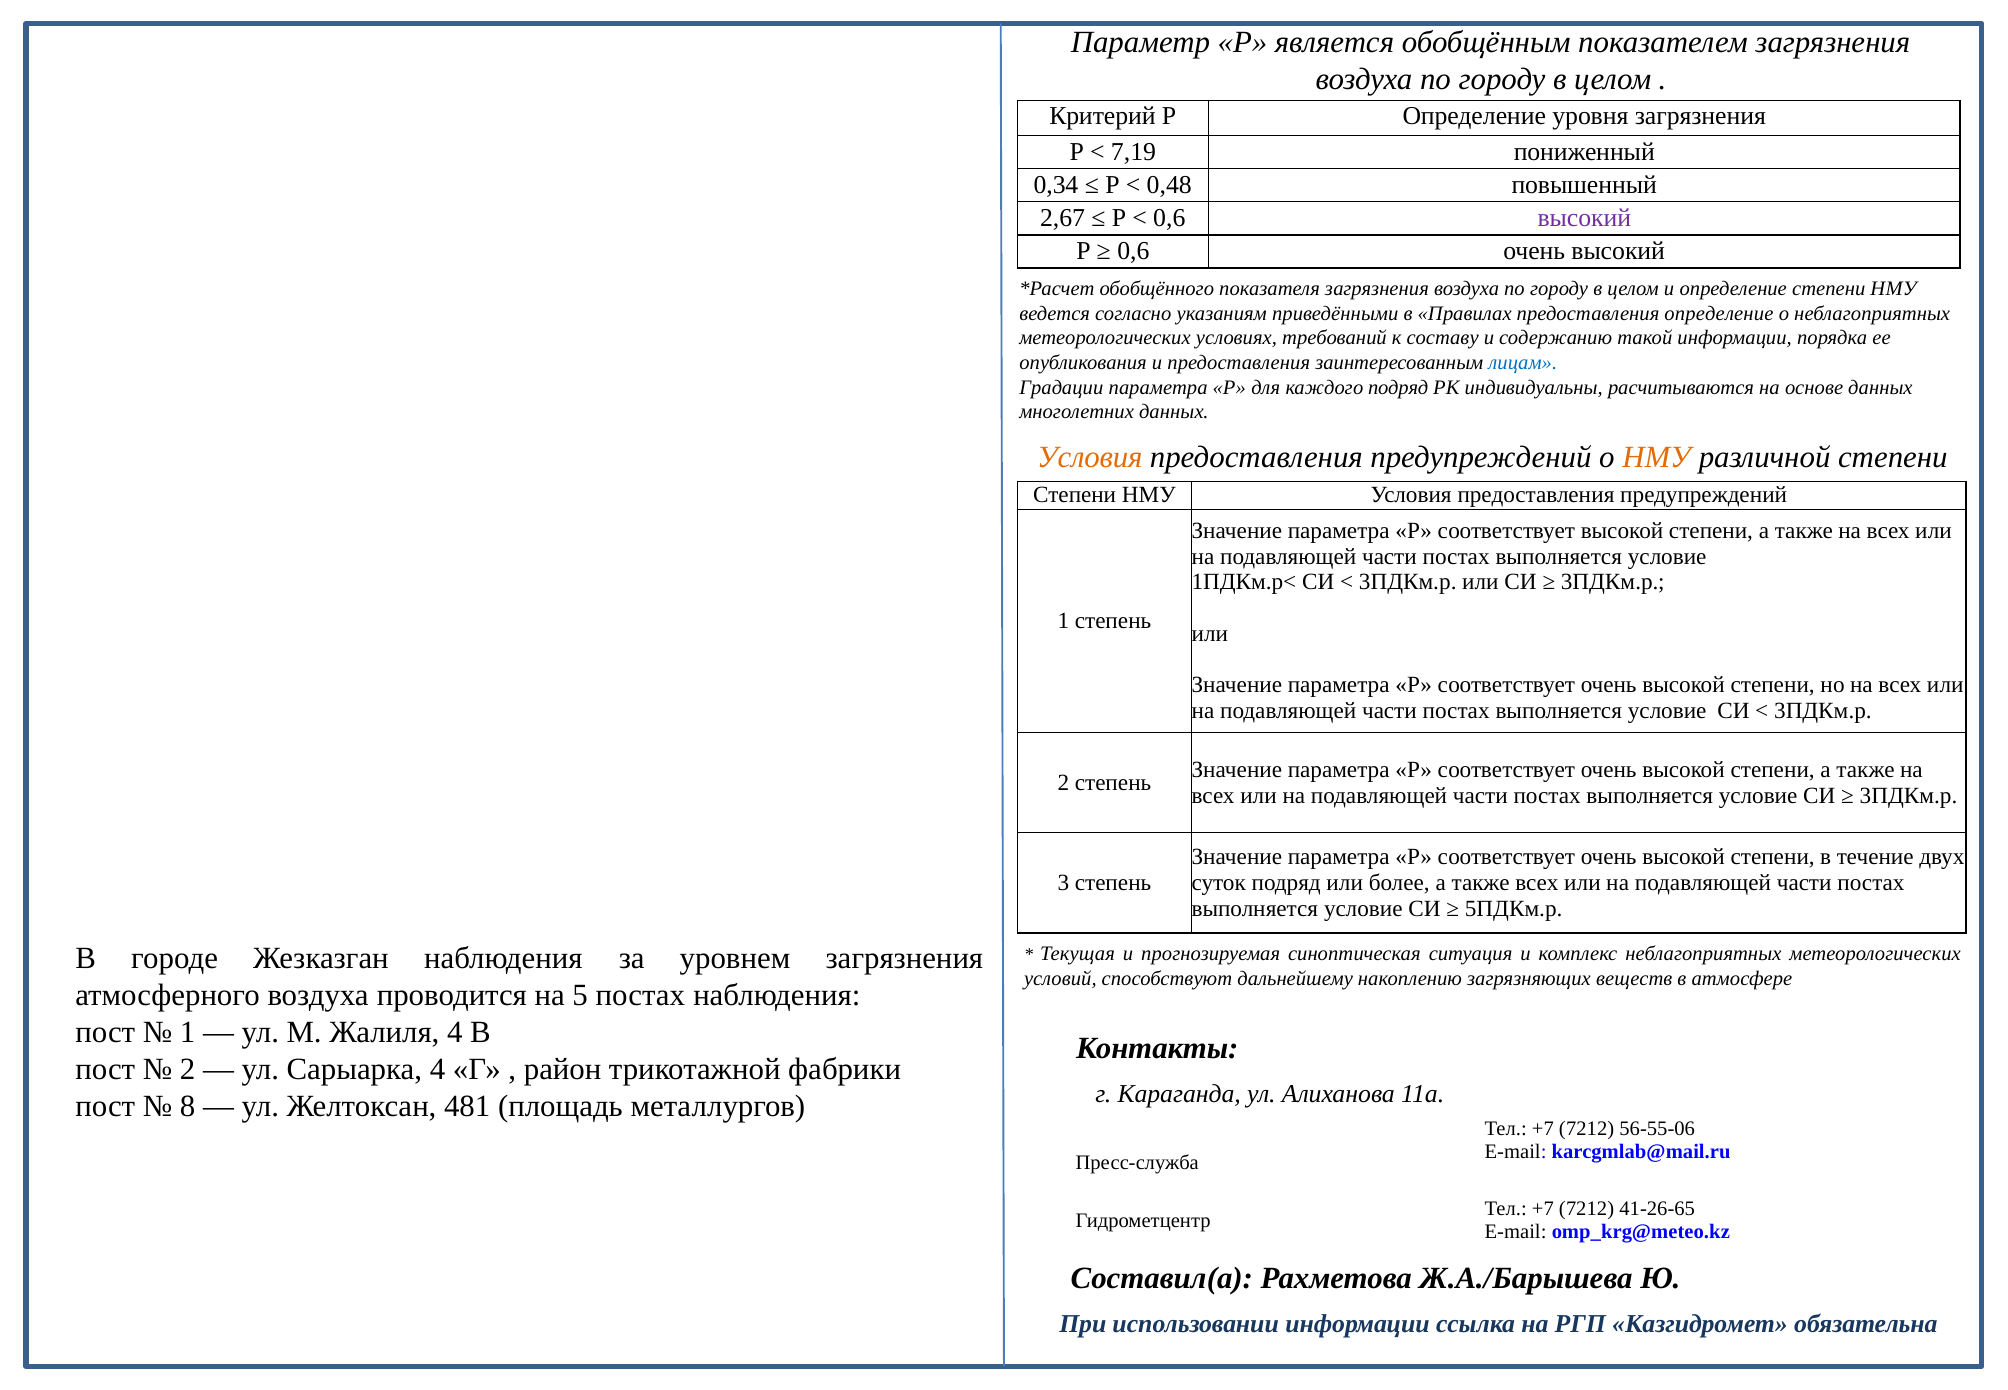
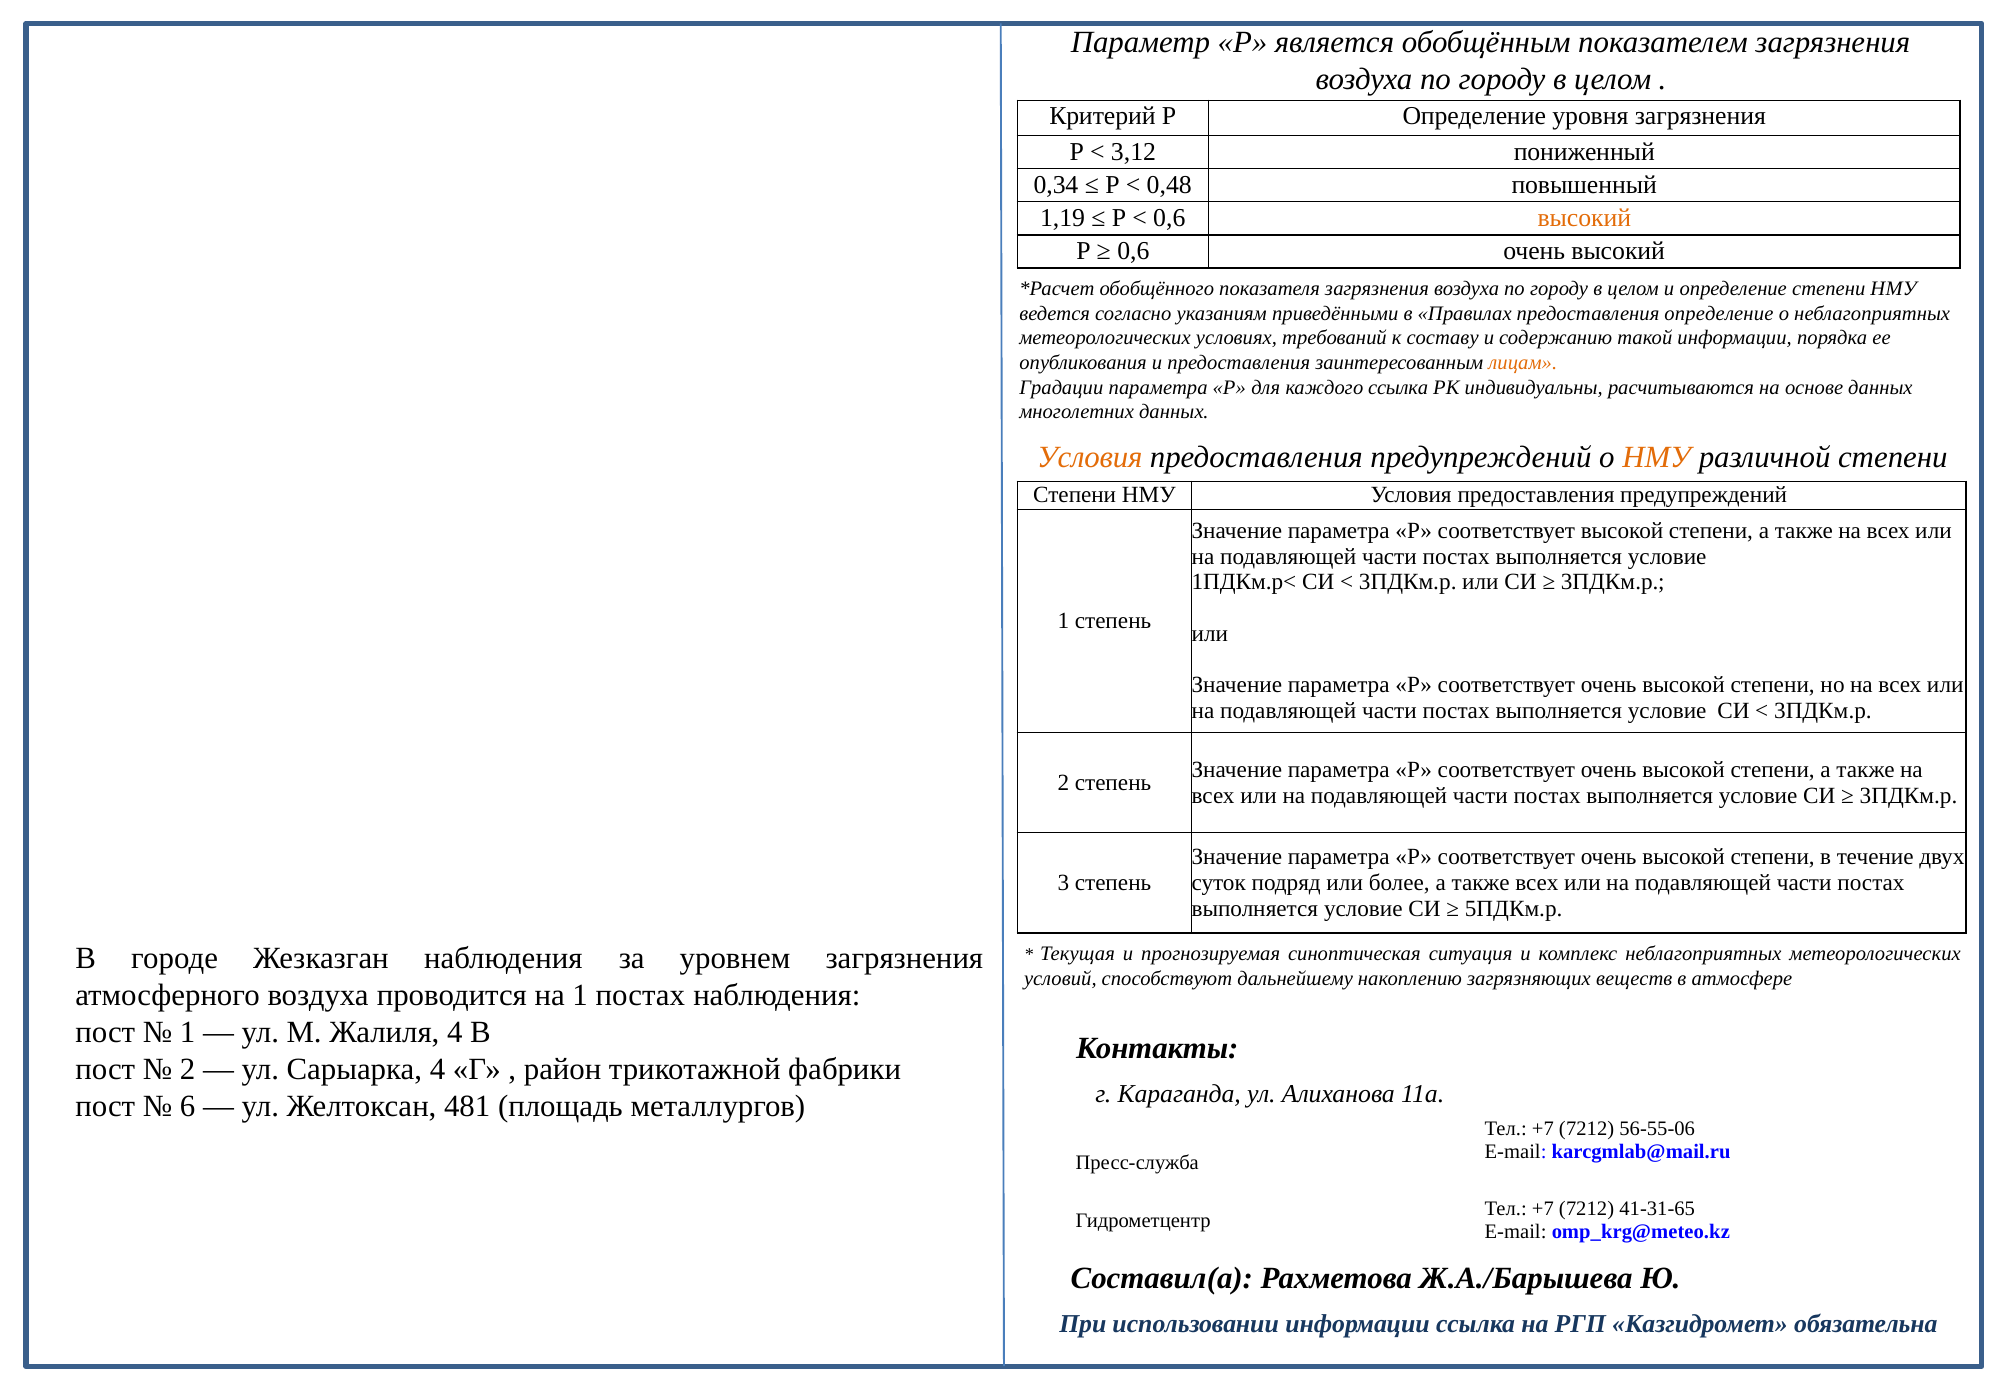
7,19: 7,19 -> 3,12 (1134, 152)
2,67: 2,67 -> 1,19 (1063, 218)
высокий colour: purple -> orange (1584, 218)
лицам colour: blue -> orange (1523, 363)
каждого подряд: подряд -> ссылка (1398, 388)
на 5: 5 -> 1 (580, 995)
8: 8 -> 6 (188, 1107)
41-26-65: 41-26-65 -> 41-31-65 (1657, 1209)
